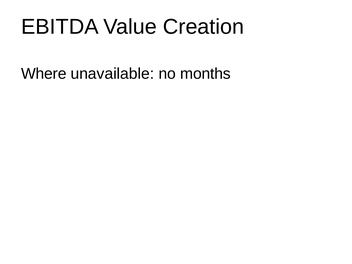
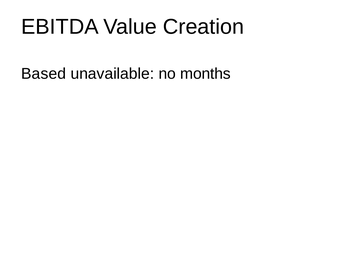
Where: Where -> Based (44, 74)
